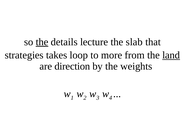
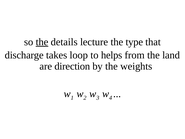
slab: slab -> type (134, 42)
strategies: strategies -> discharge (24, 55)
more: more -> helps (112, 55)
land underline: present -> none (171, 55)
